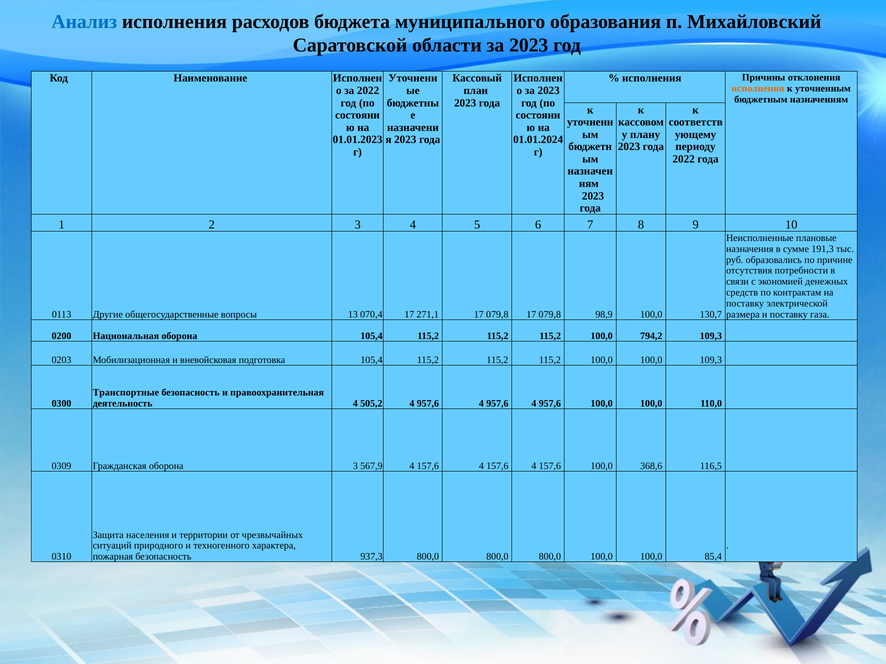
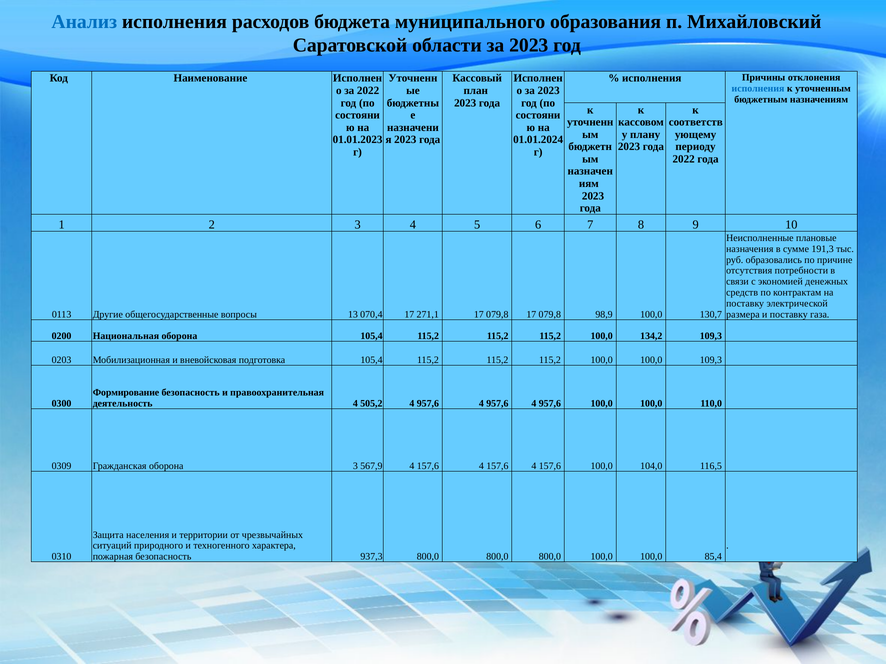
исполнения colour: orange -> blue (758, 89)
794,2: 794,2 -> 134,2 (651, 336)
Транспортные: Транспортные -> Формирование (126, 393)
368,6: 368,6 -> 104,0 (651, 466)
